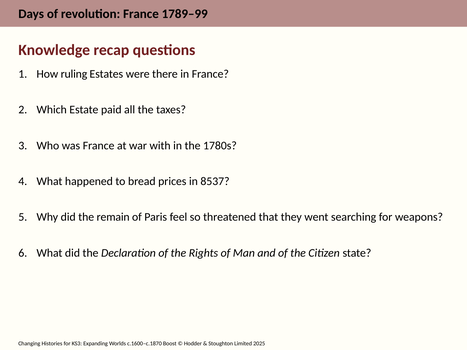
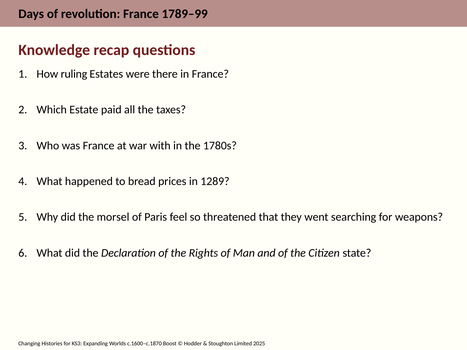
8537: 8537 -> 1289 (215, 181)
remain: remain -> morsel (113, 217)
